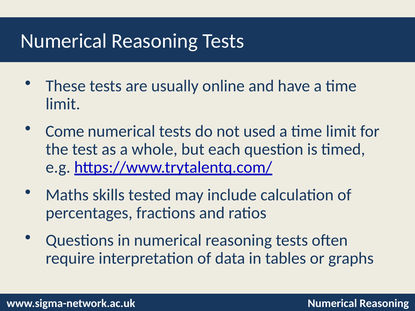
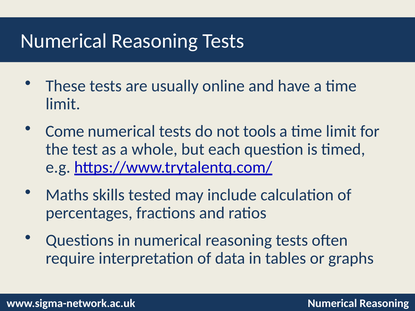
used: used -> tools (260, 131)
